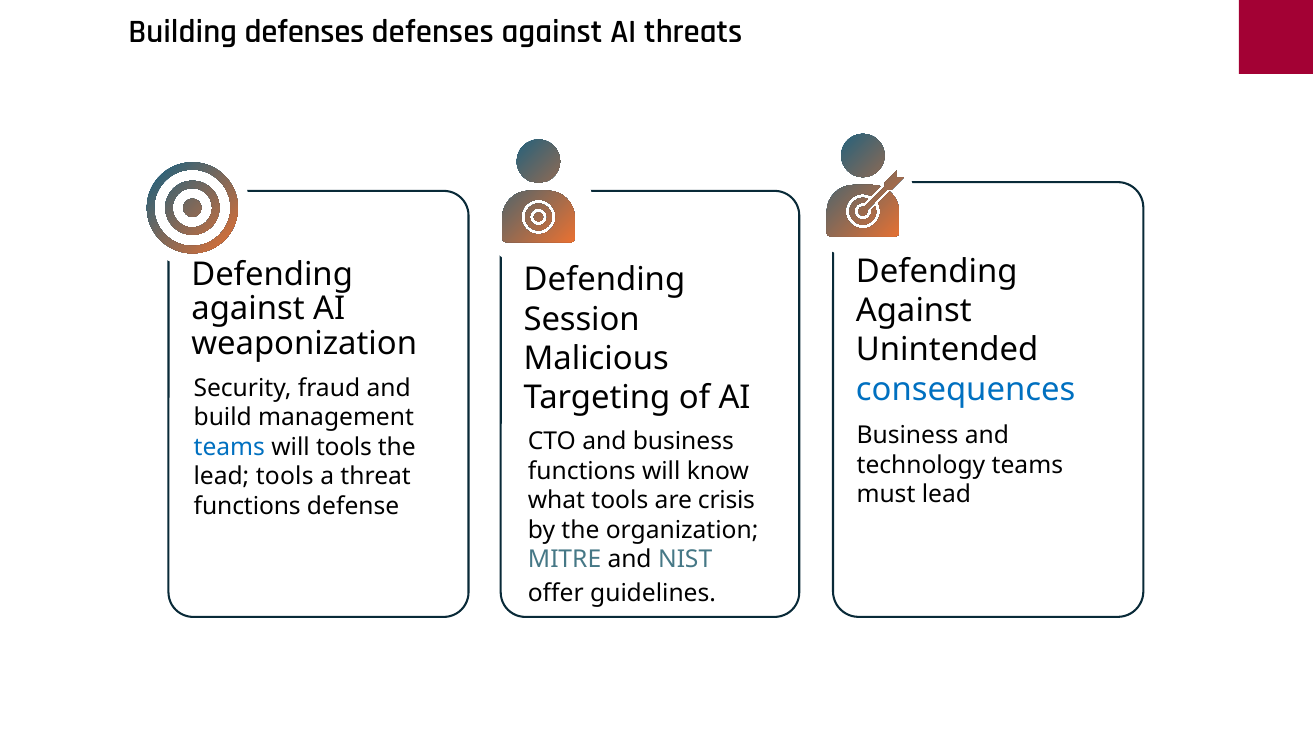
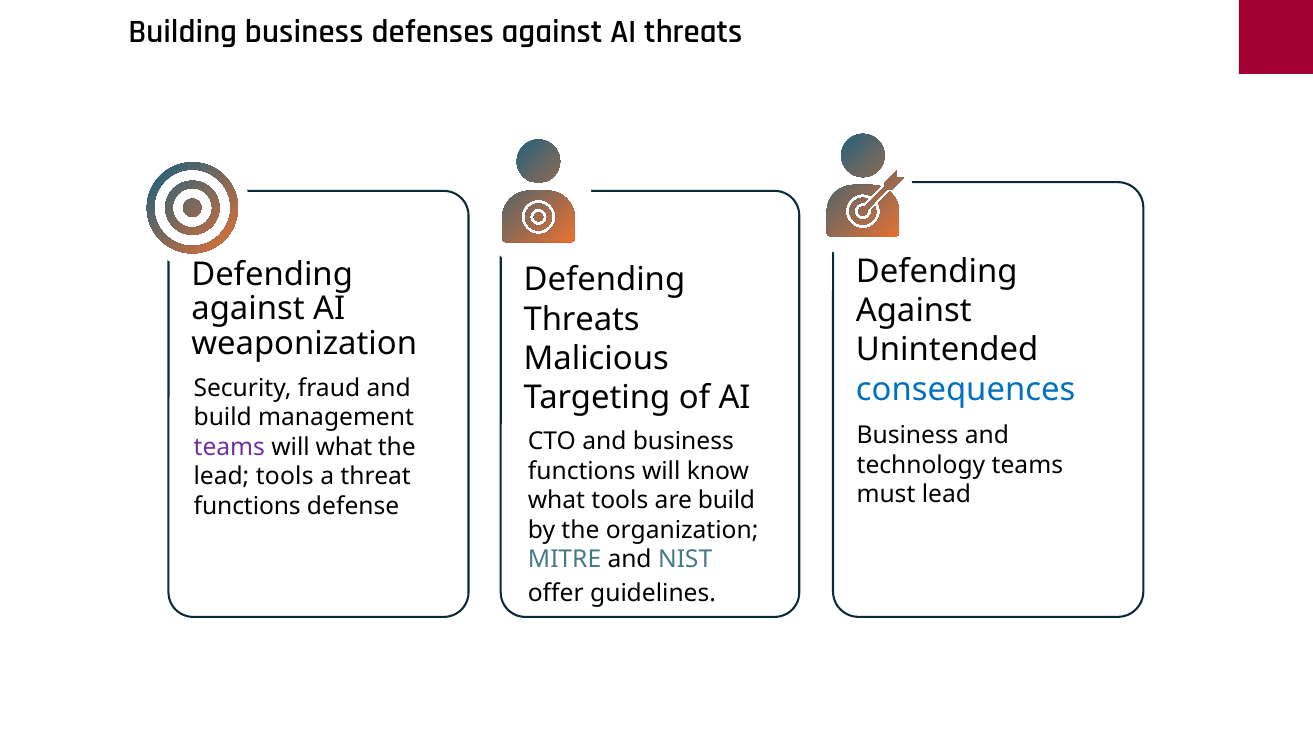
Building defenses: defenses -> business (304, 31)
Session: Session -> Threats (582, 320)
teams colour: blue -> purple (229, 447)
will tools: tools -> what (344, 447)
are crisis: crisis -> build (726, 501)
